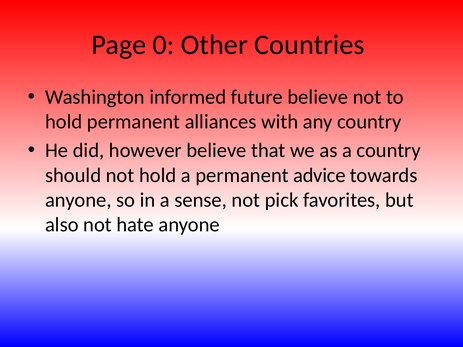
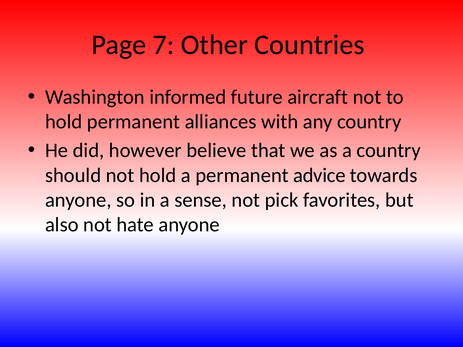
0: 0 -> 7 (164, 45)
future believe: believe -> aircraft (318, 97)
